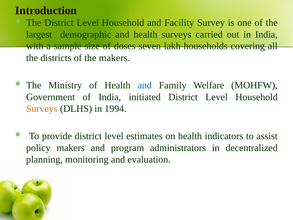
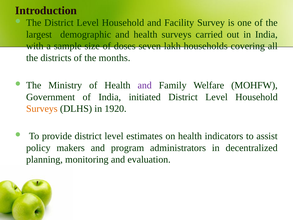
the makers: makers -> months (115, 58)
and colour: blue -> purple (145, 85)
1994: 1994 -> 1920 (115, 109)
